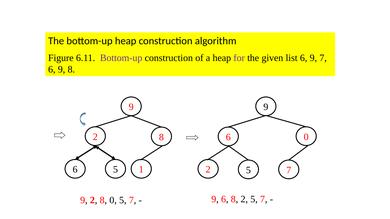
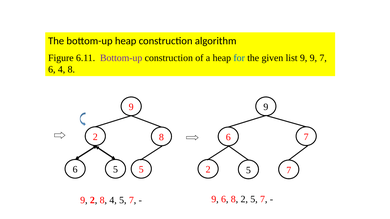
for colour: purple -> blue (239, 58)
list 6: 6 -> 9 (304, 58)
9: 9 -> 4 (62, 70)
6 0: 0 -> 7 (306, 137)
5 1: 1 -> 5 (141, 170)
8 0: 0 -> 4 (113, 200)
